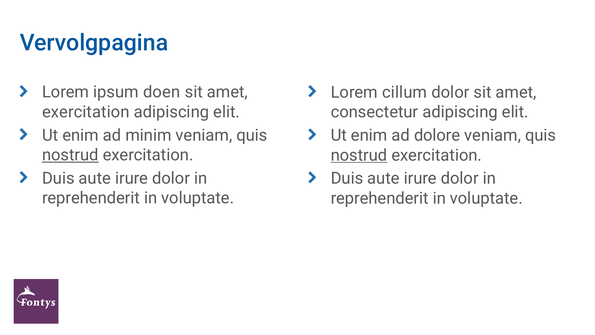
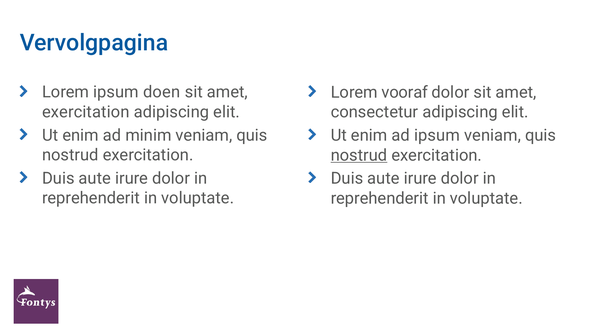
cillum: cillum -> vooraf (405, 92)
ad dolore: dolore -> ipsum (437, 135)
nostrud underline: present -> none (70, 155)
